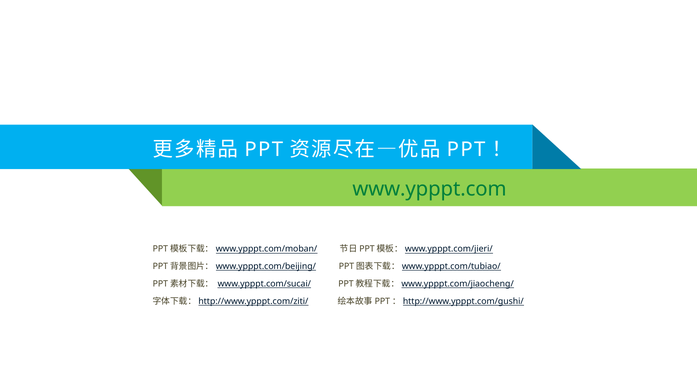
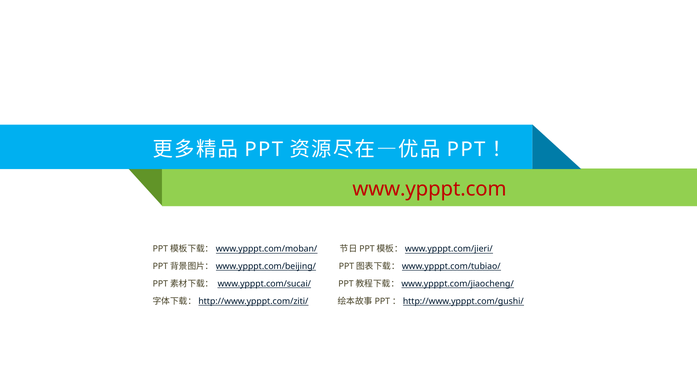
www.ypppt.com colour: green -> red (429, 189)
